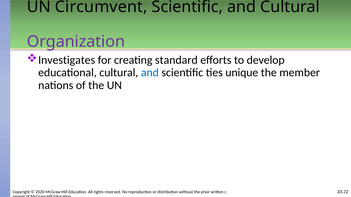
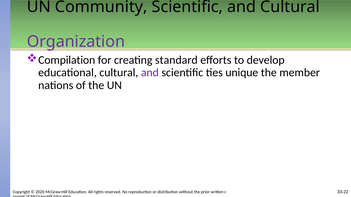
Circumvent: Circumvent -> Community (101, 7)
Investigates: Investigates -> Compilation (67, 60)
and colour: blue -> purple (150, 73)
